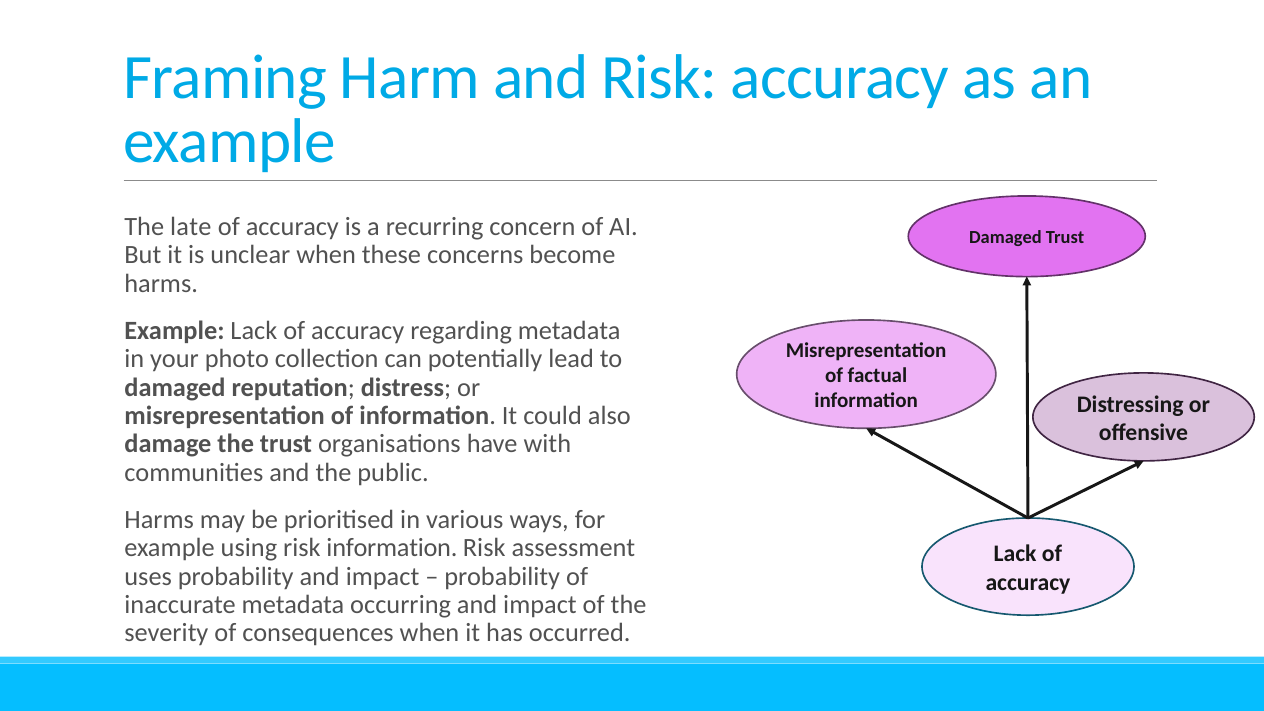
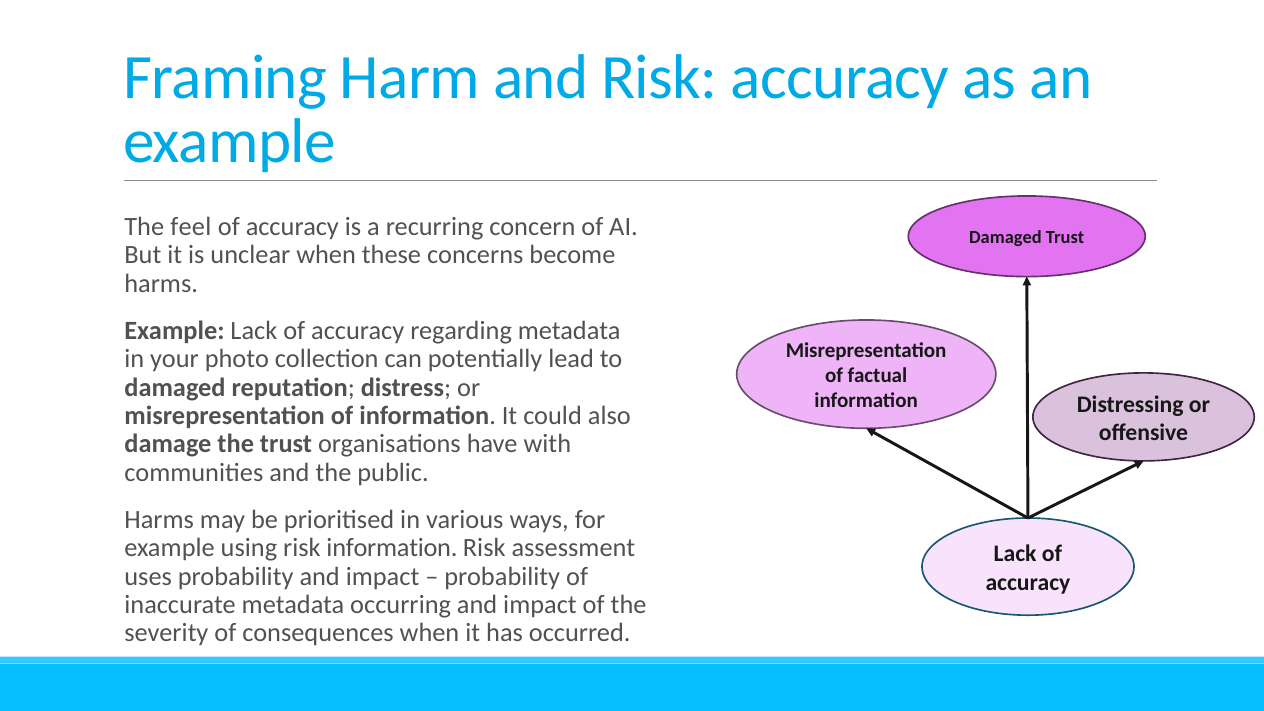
late: late -> feel (191, 227)
